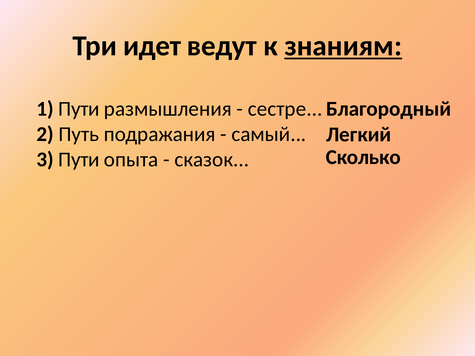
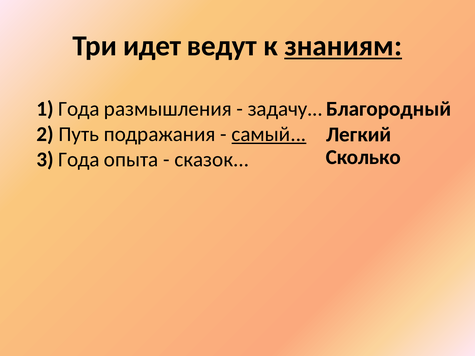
1 Пути: Пути -> Года (79, 109)
сестре: сестре -> задачу (285, 109)
самый underline: none -> present (269, 134)
3 Пути: Пути -> Года (79, 160)
